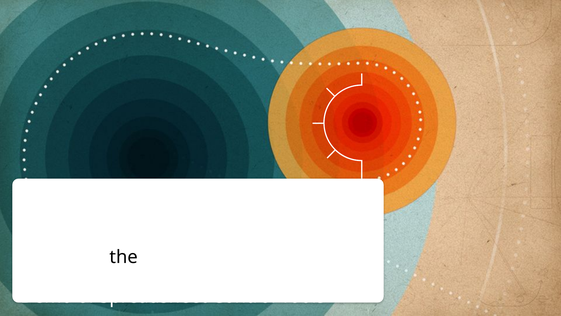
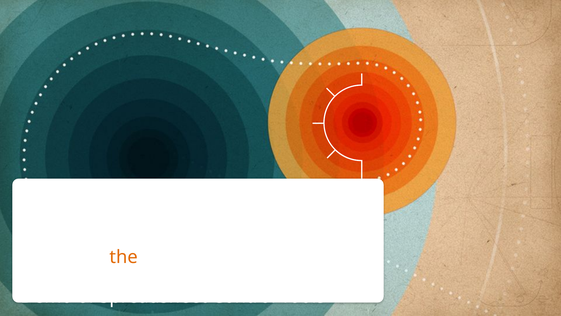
the colour: black -> orange (124, 257)
